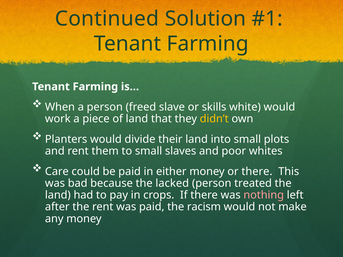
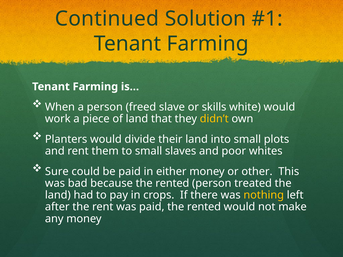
Care: Care -> Sure (57, 172)
or there: there -> other (257, 172)
because the lacked: lacked -> rented (172, 183)
nothing colour: pink -> yellow (264, 195)
paid the racism: racism -> rented (204, 207)
